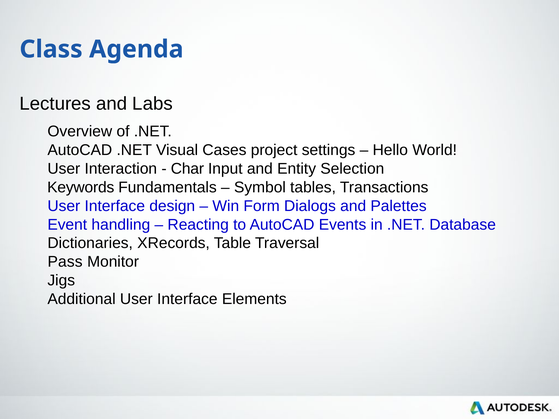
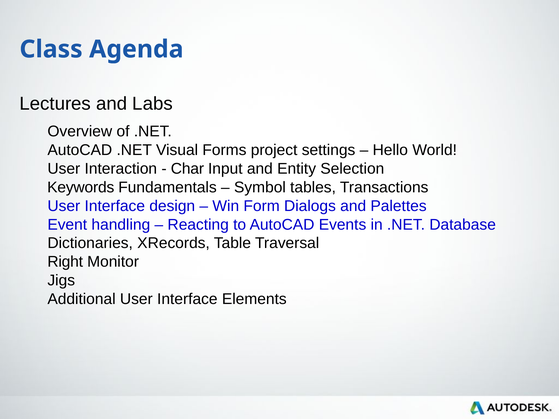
Cases: Cases -> Forms (224, 150)
Pass: Pass -> Right (65, 262)
